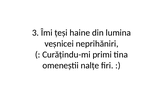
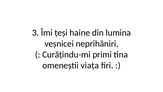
nalțe: nalțe -> viața (90, 65)
